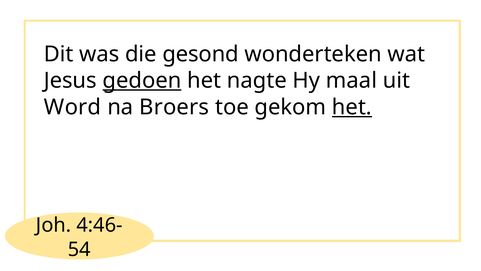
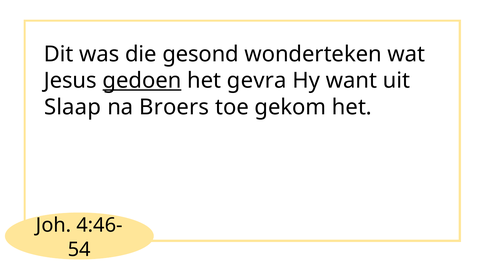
nagte: nagte -> gevra (257, 81)
maal: maal -> want (351, 81)
Word: Word -> Slaap (73, 107)
het underline: present -> none (352, 107)
